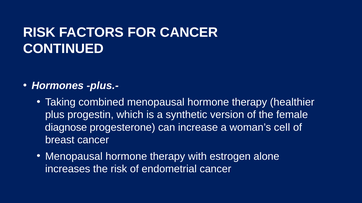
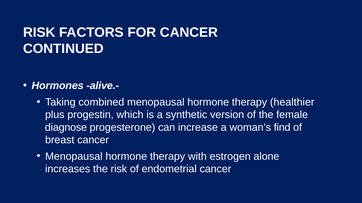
plus.-: plus.- -> alive.- (103, 86)
cell: cell -> find (282, 128)
